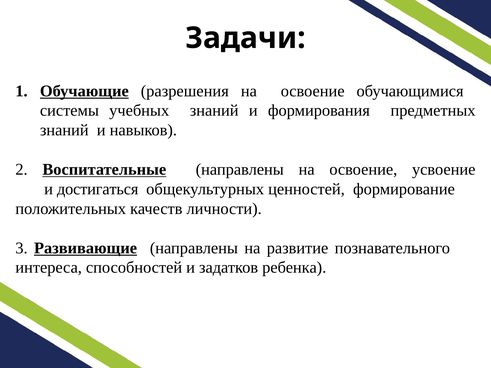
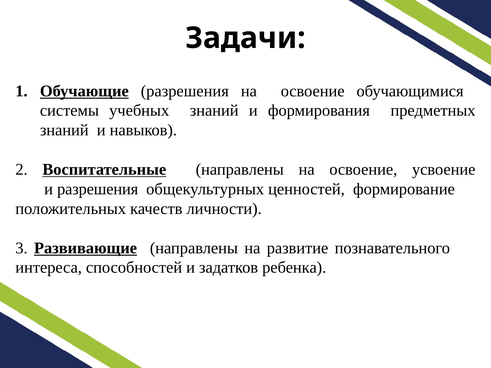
и достигаться: достигаться -> разрешения (98, 189)
